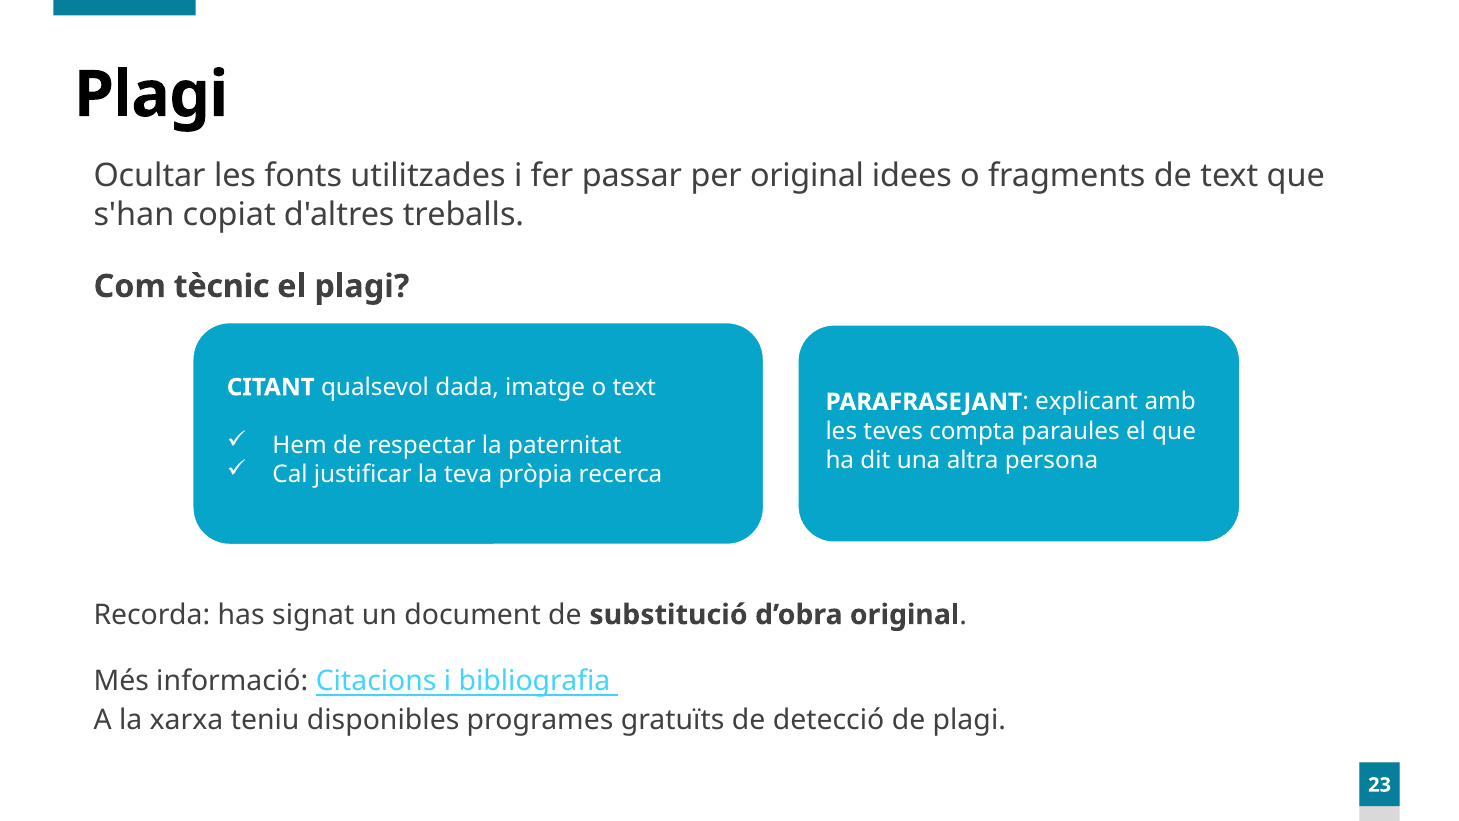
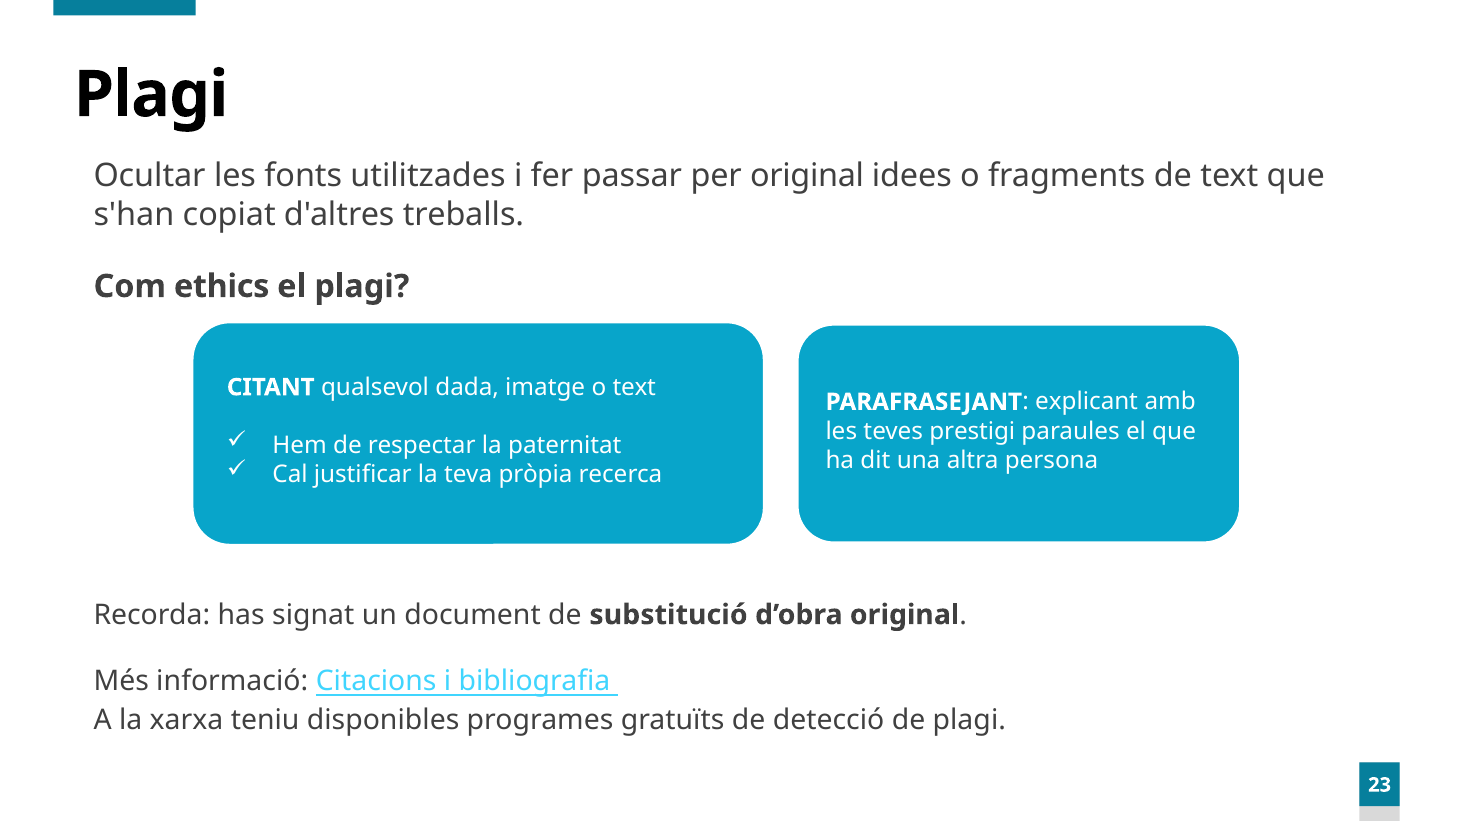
tècnic: tècnic -> ethics (222, 286)
compta: compta -> prestigi (972, 431)
